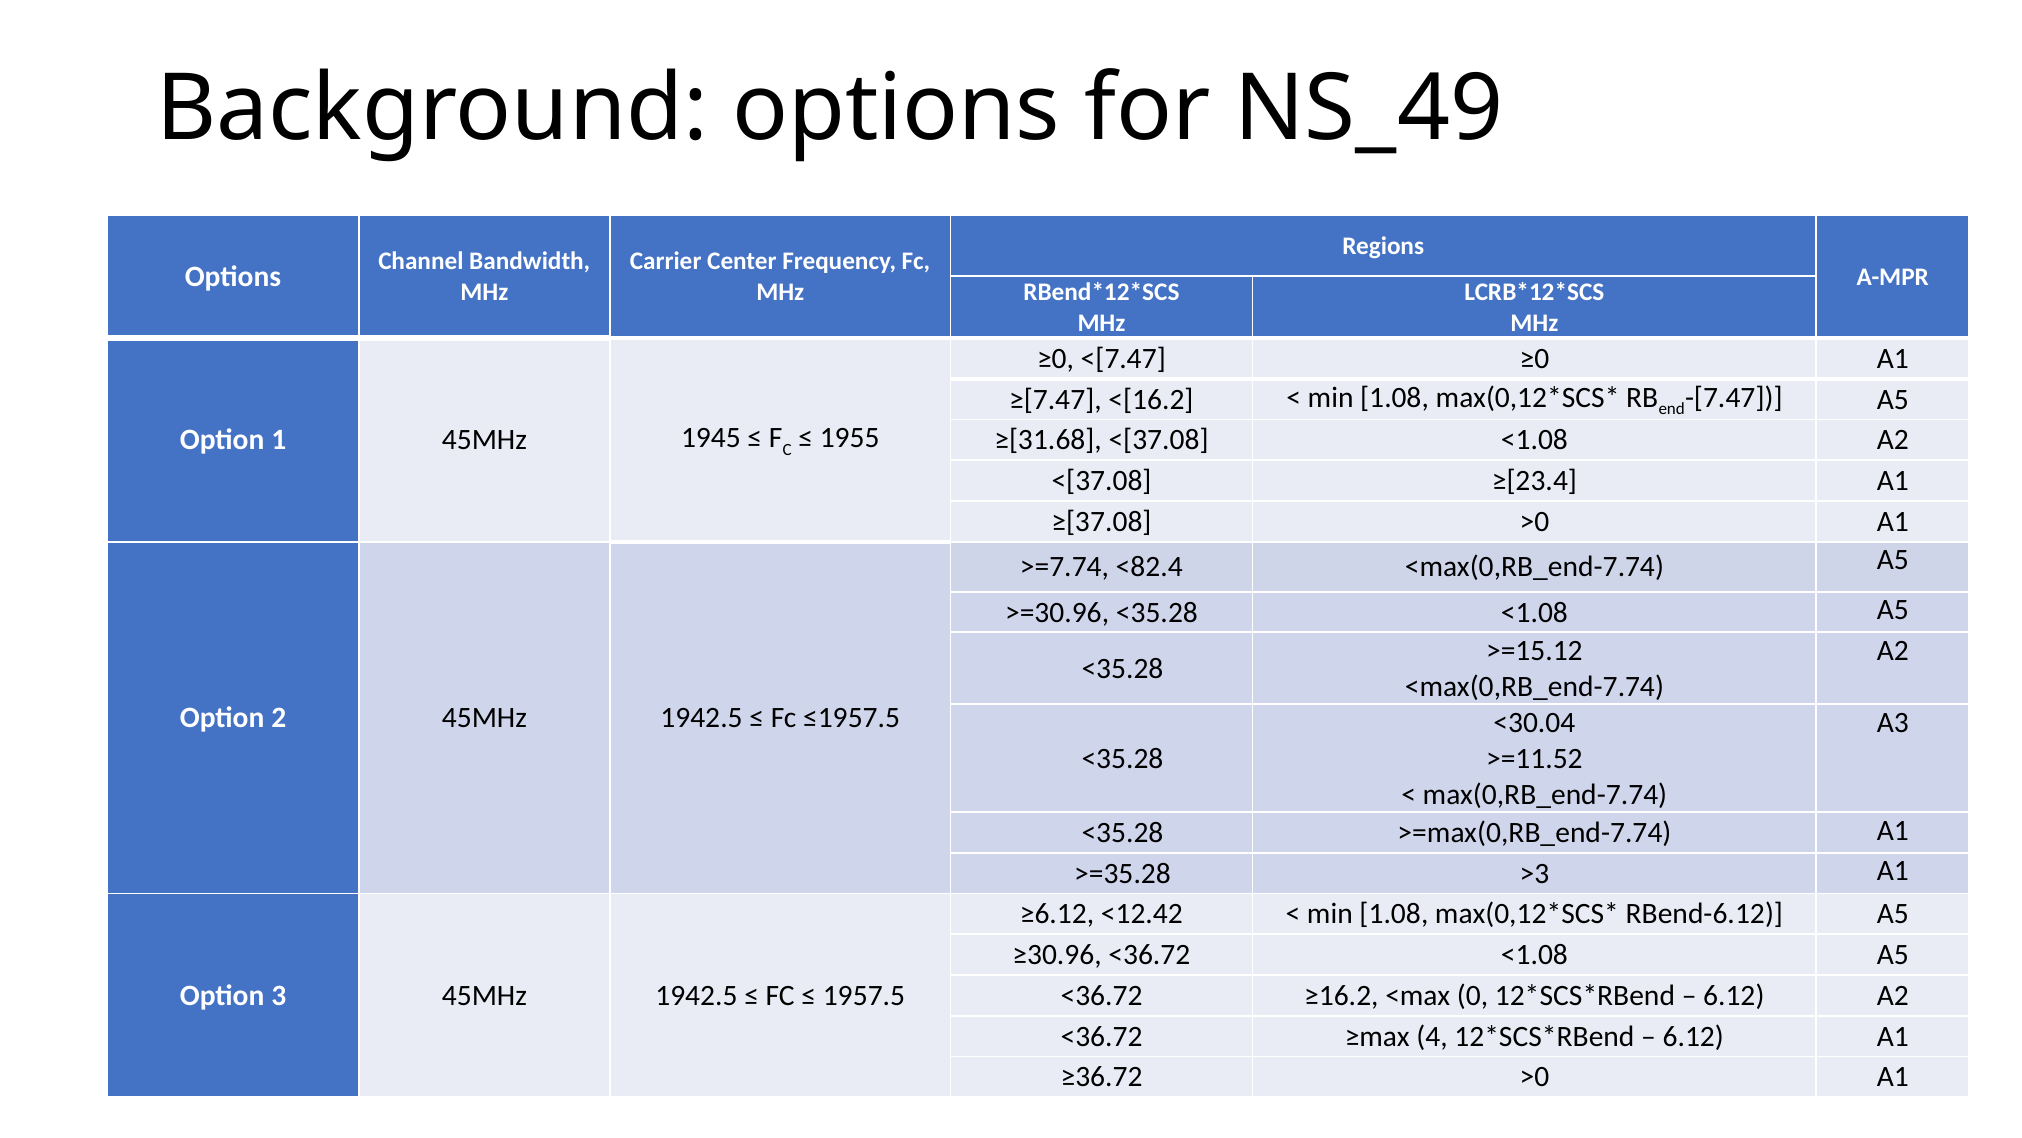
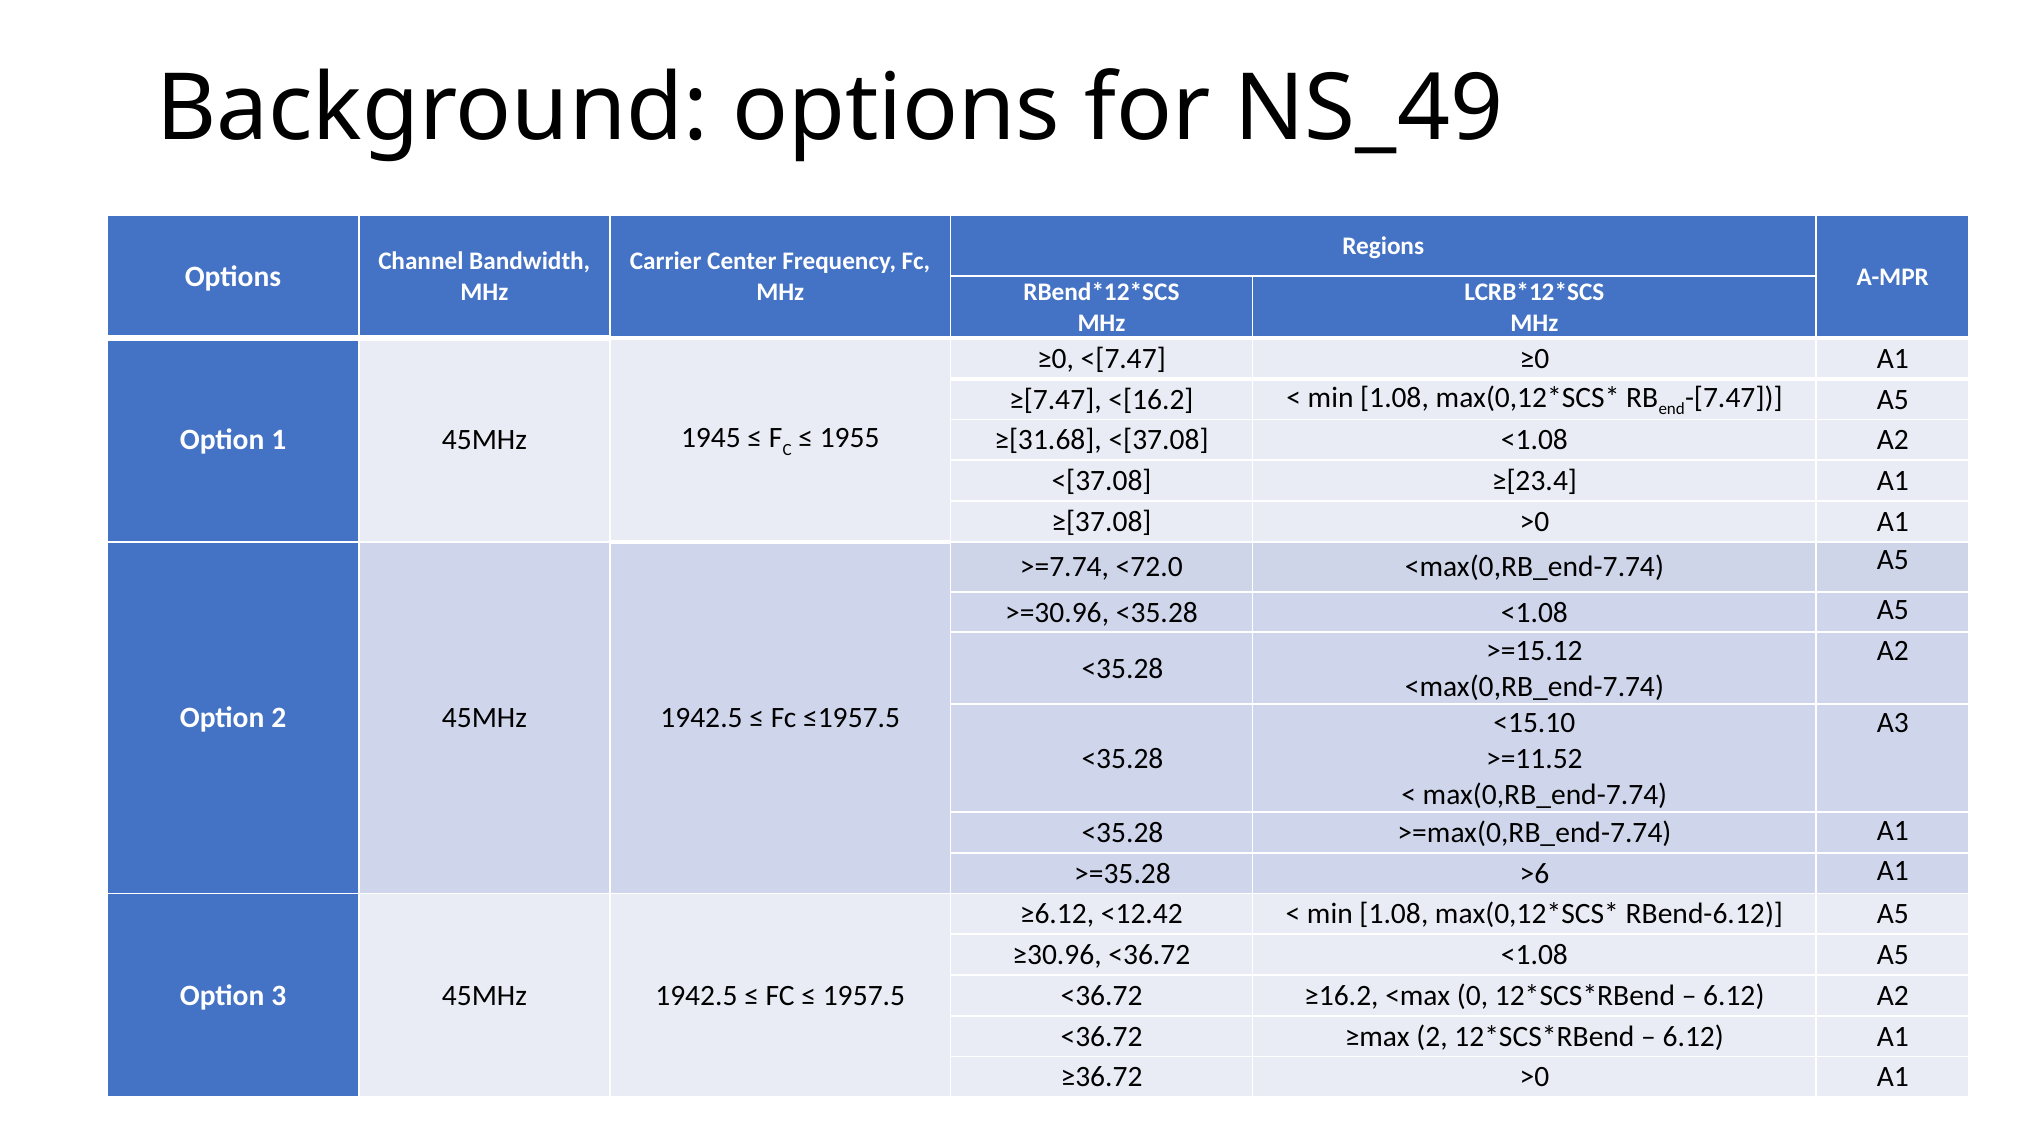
<82.4: <82.4 -> <72.0 (1149, 567)
<30.04: <30.04 -> <15.10 (1534, 722)
>3: >3 -> >6 (1535, 873)
≥max 4: 4 -> 2 (1432, 1036)
